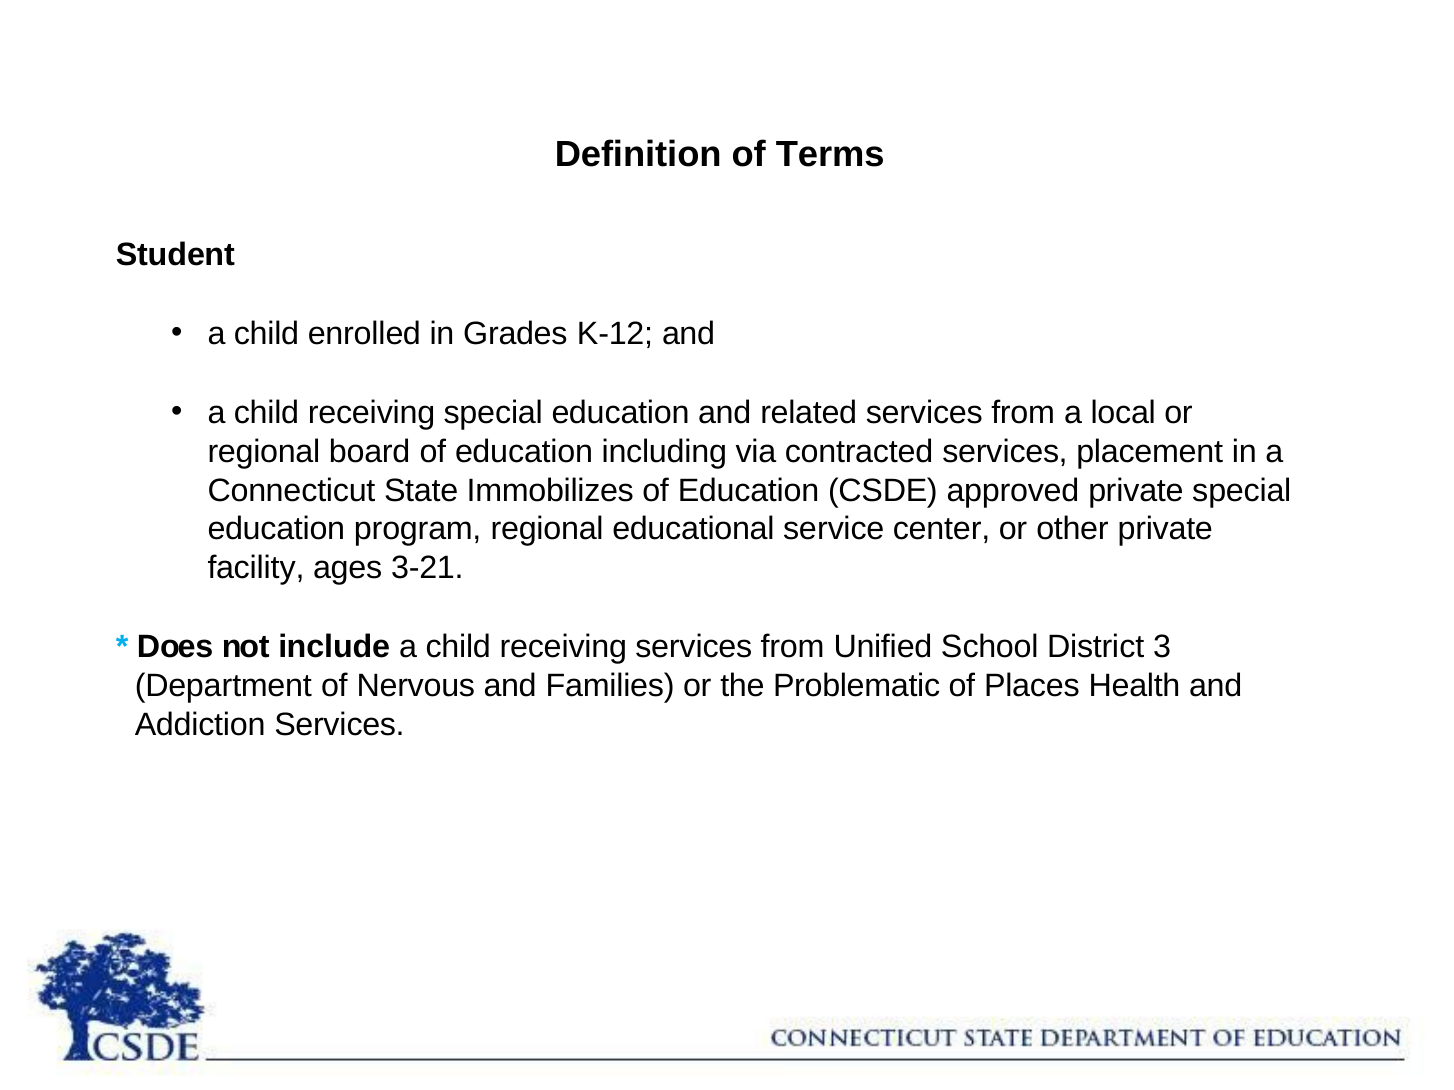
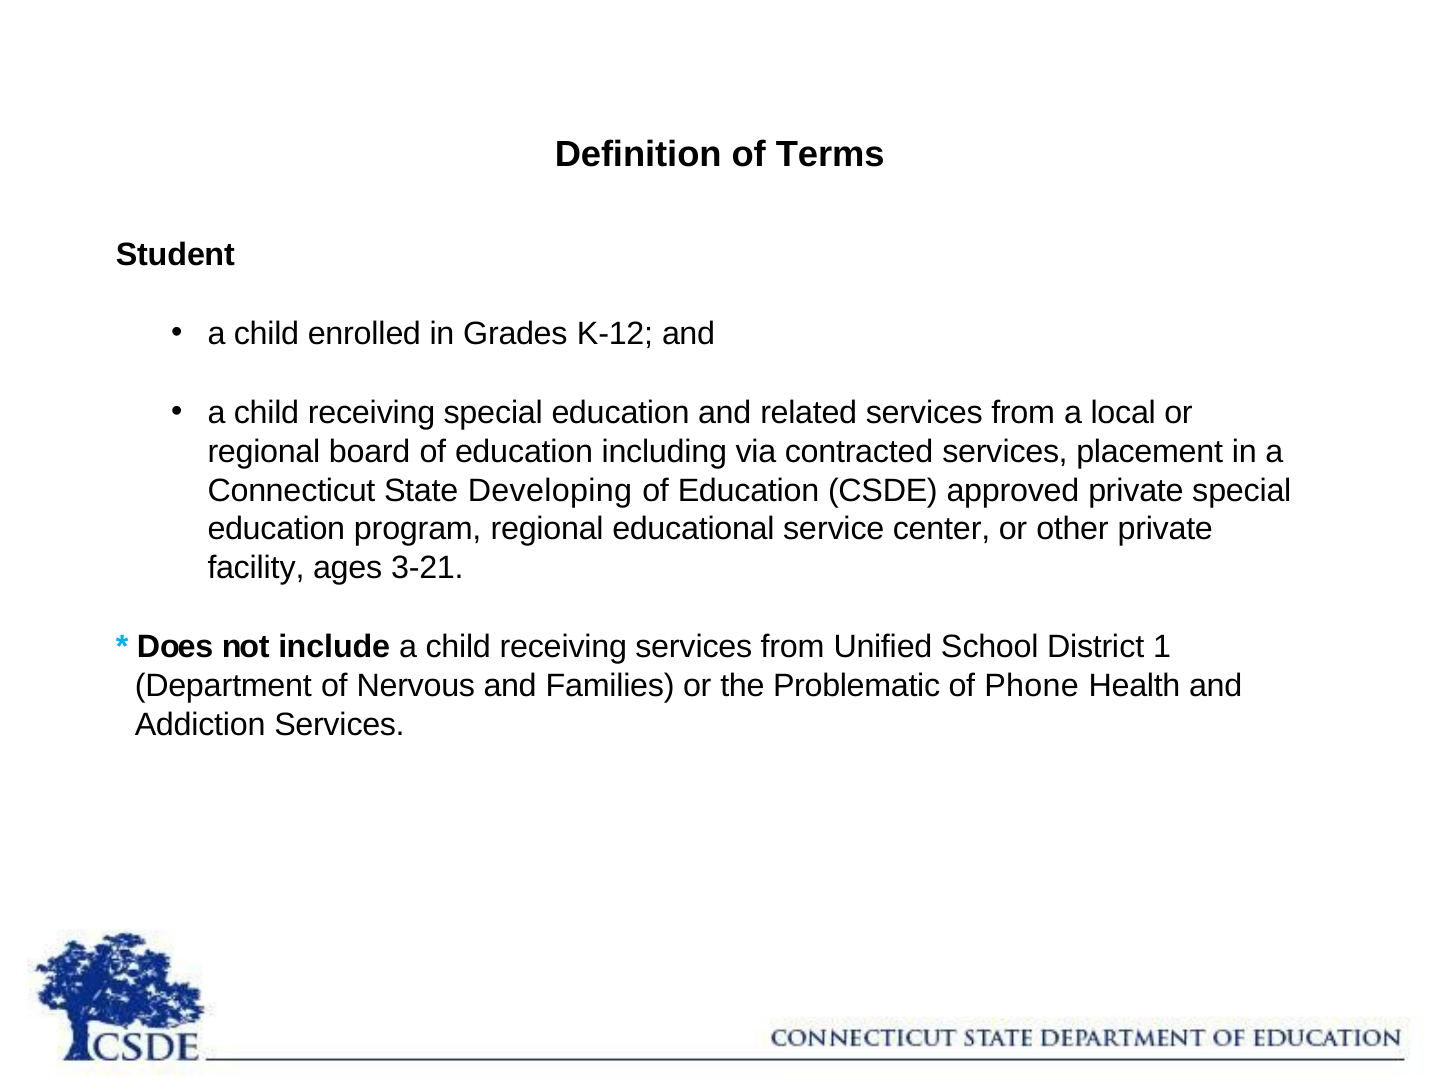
Immobilizes: Immobilizes -> Developing (550, 491)
3: 3 -> 1 (1162, 647)
Places: Places -> Phone (1032, 686)
